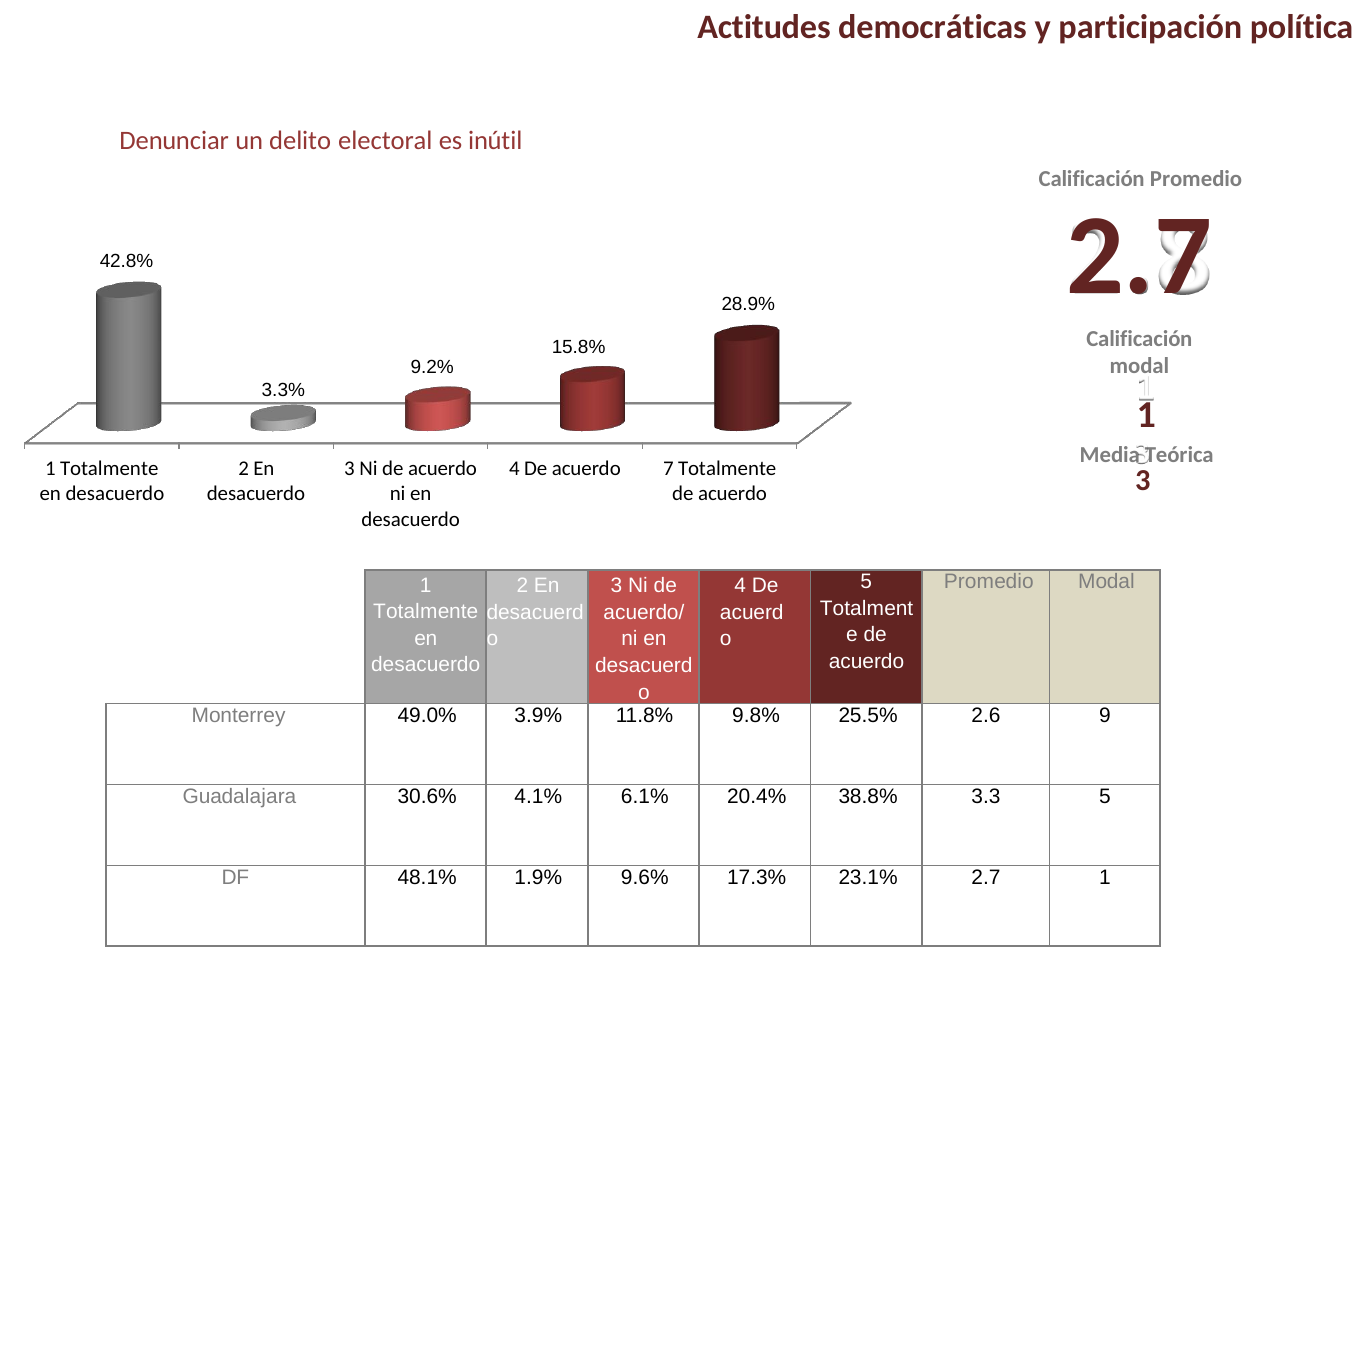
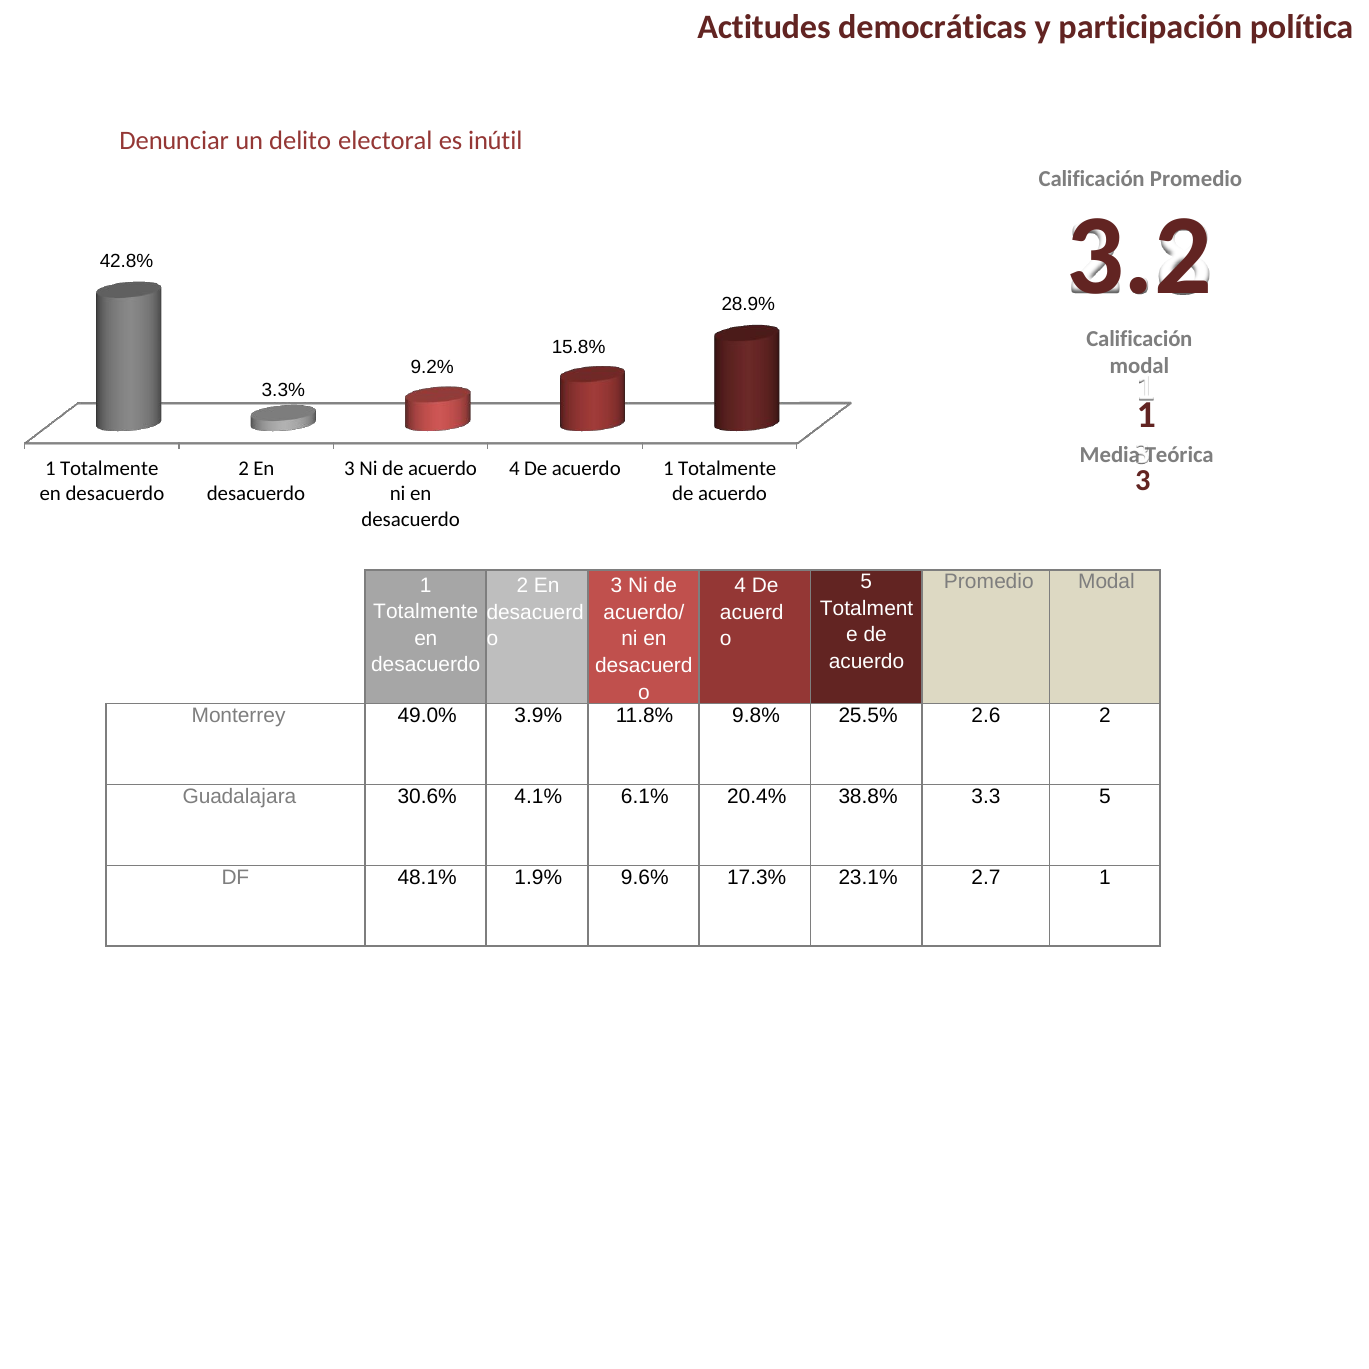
28.9% 2.7: 2.7 -> 3.2 (1139, 256)
acuerdo 7: 7 -> 1 (668, 469)
2.6 9: 9 -> 2 (1105, 716)
